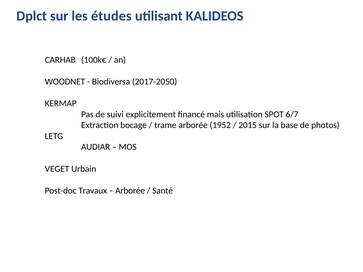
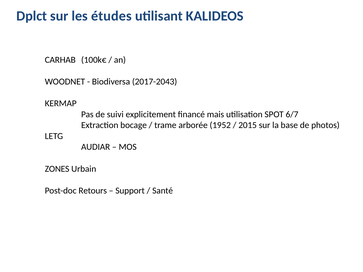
2017-2050: 2017-2050 -> 2017-2043 (155, 82)
VEGET: VEGET -> ZONES (57, 169)
Travaux: Travaux -> Retours (93, 191)
Arborée: Arborée -> Support (130, 191)
